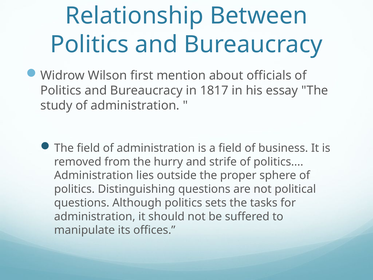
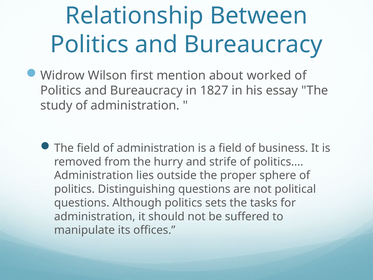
officials: officials -> worked (269, 75)
1817: 1817 -> 1827 (214, 90)
